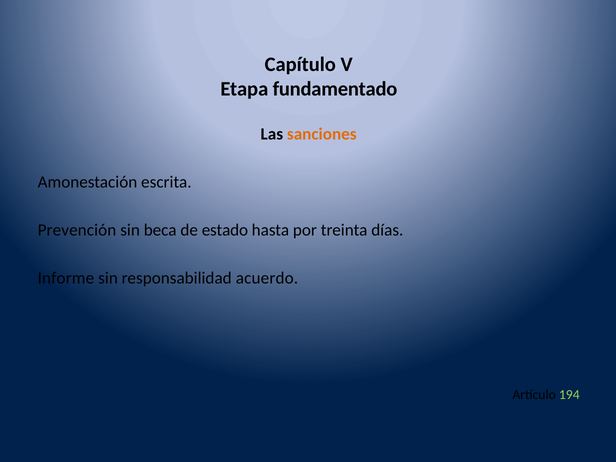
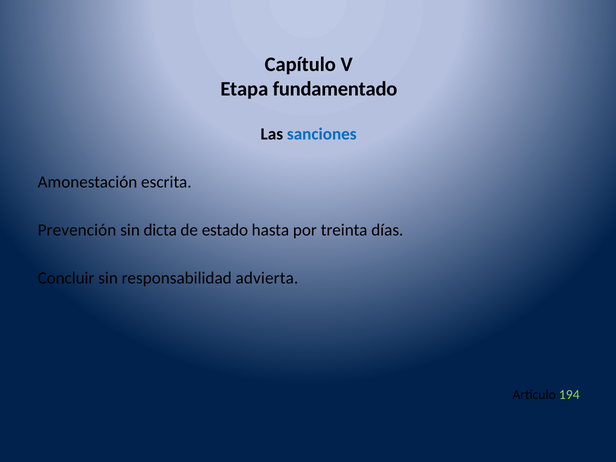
sanciones colour: orange -> blue (322, 134)
beca: beca -> dicta (160, 230)
Informe: Informe -> Concluir (66, 278)
acuerdo: acuerdo -> advierta (267, 278)
